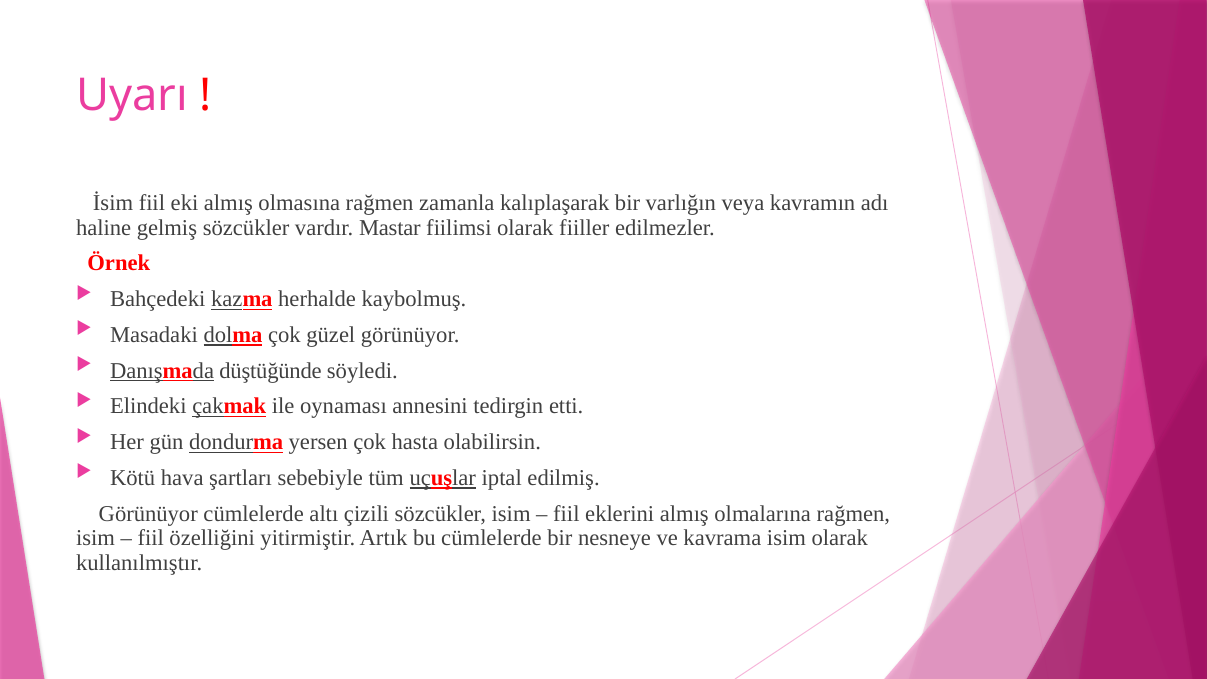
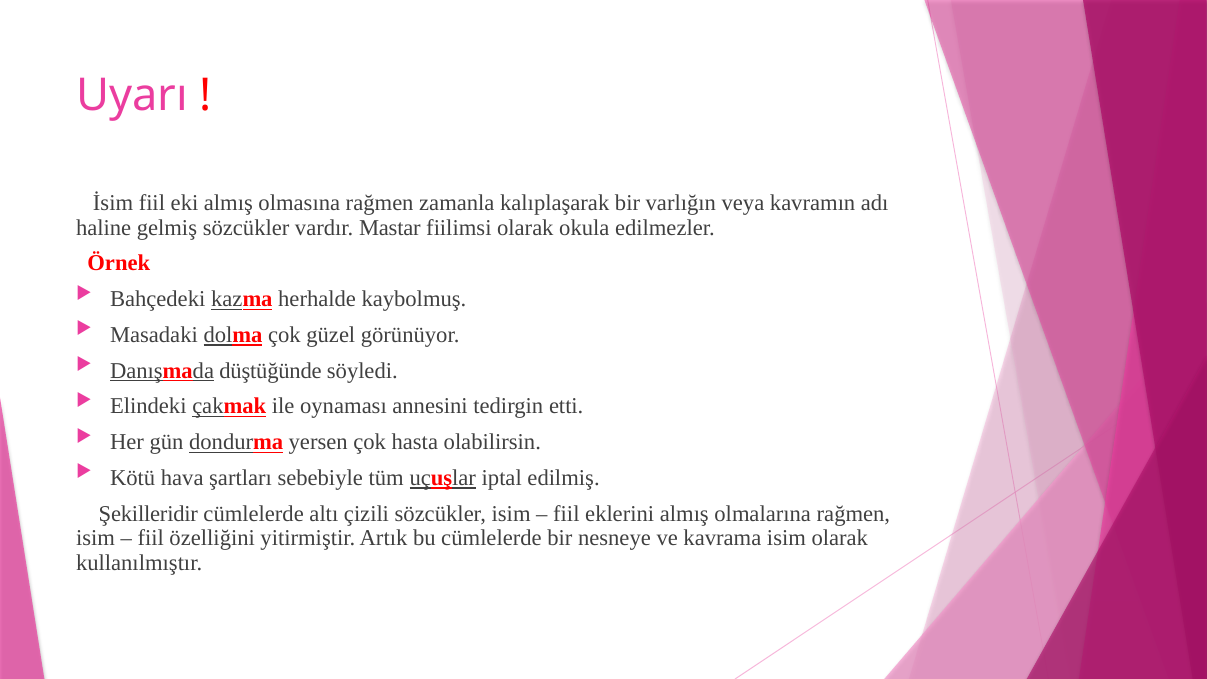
fiiller: fiiller -> okula (584, 228)
Görünüyor: Görünüyor -> Şekilleridir (148, 514)
